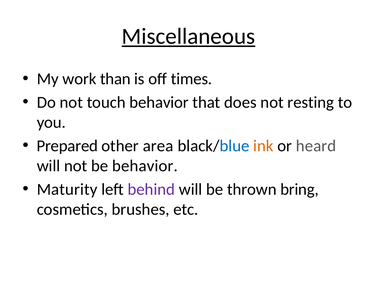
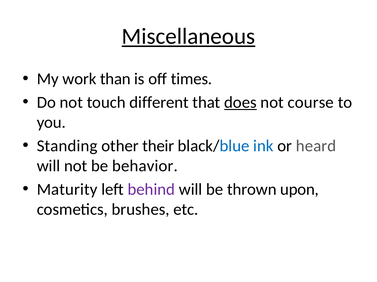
touch behavior: behavior -> different (159, 103)
does underline: none -> present (240, 103)
resting: resting -> course (311, 103)
Prepared: Prepared -> Standing (67, 146)
area: area -> their (158, 146)
ink colour: orange -> blue (263, 146)
bring: bring -> upon (299, 190)
